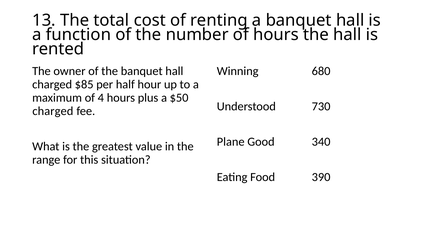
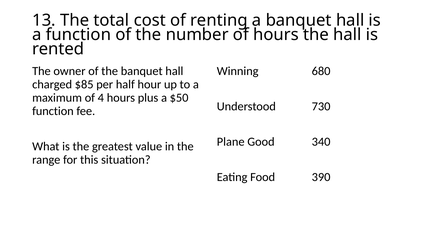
charged: charged -> function (53, 111)
